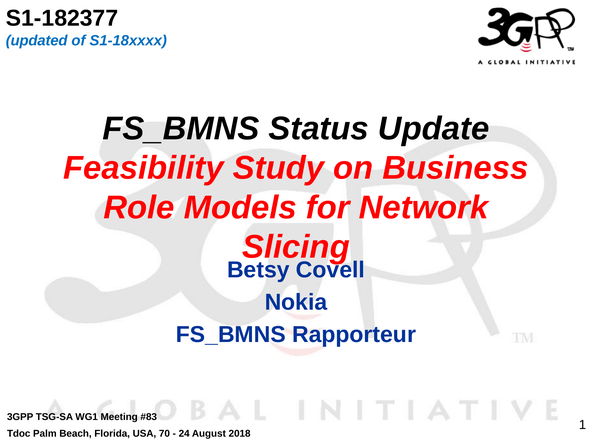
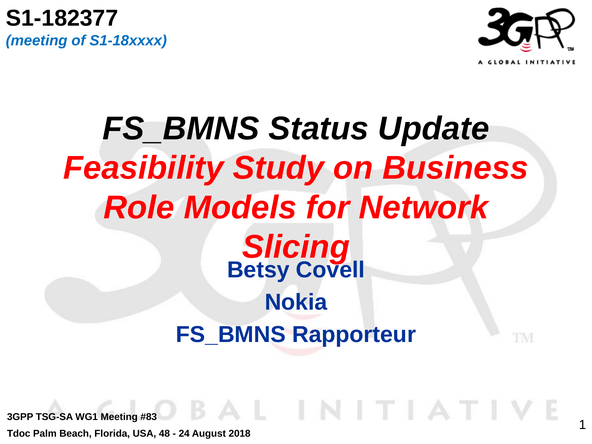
updated: updated -> meeting (37, 40)
70: 70 -> 48 (164, 434)
